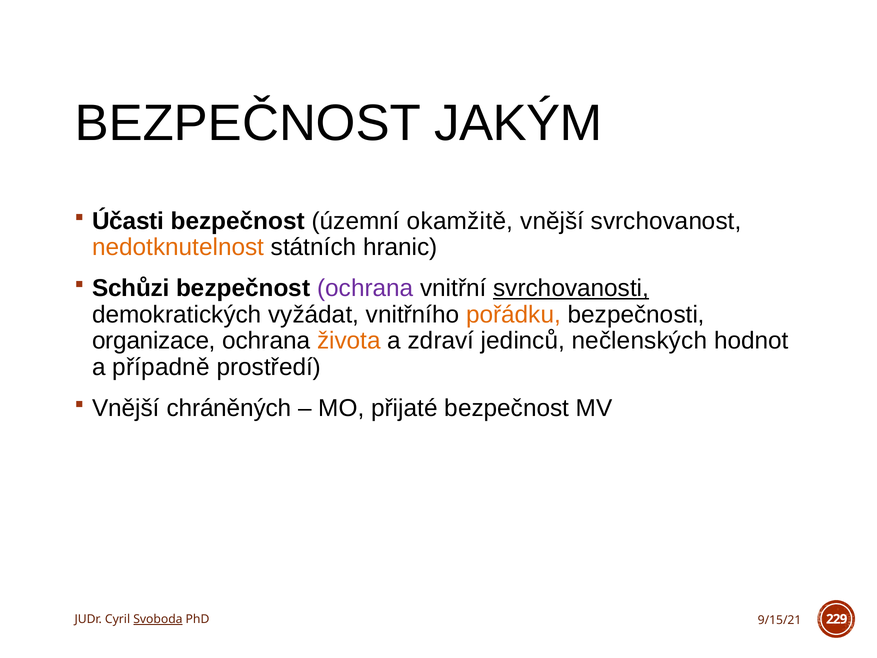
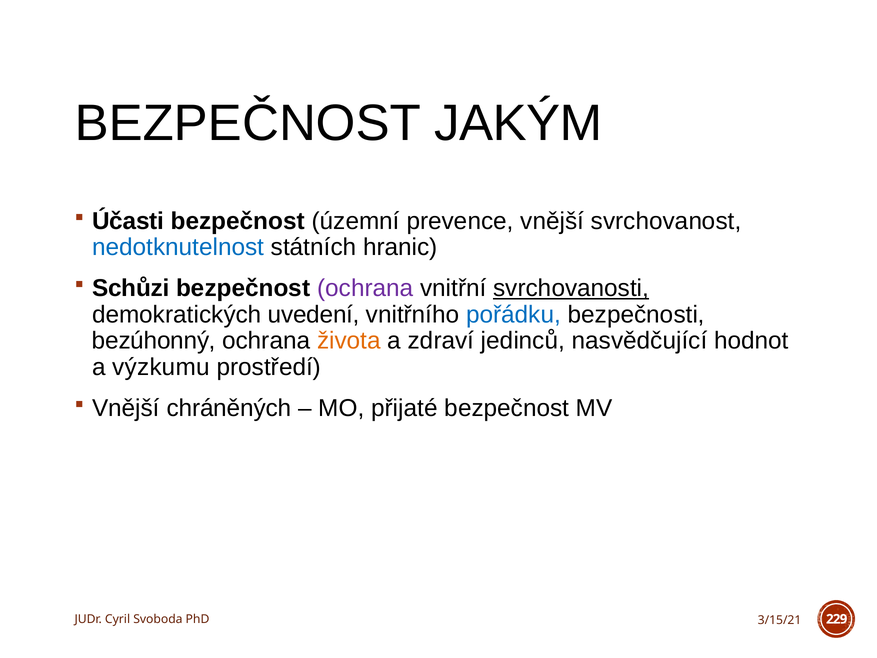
okamžitě: okamžitě -> prevence (460, 221)
nedotknutelnost colour: orange -> blue (178, 247)
vyžádat: vyžádat -> uvedení (314, 314)
pořádku colour: orange -> blue (514, 314)
organizace: organizace -> bezúhonný (154, 341)
nečlenských: nečlenských -> nasvědčující (640, 341)
případně: případně -> výzkumu (161, 367)
Svoboda underline: present -> none (158, 619)
9/15/21: 9/15/21 -> 3/15/21 (780, 620)
